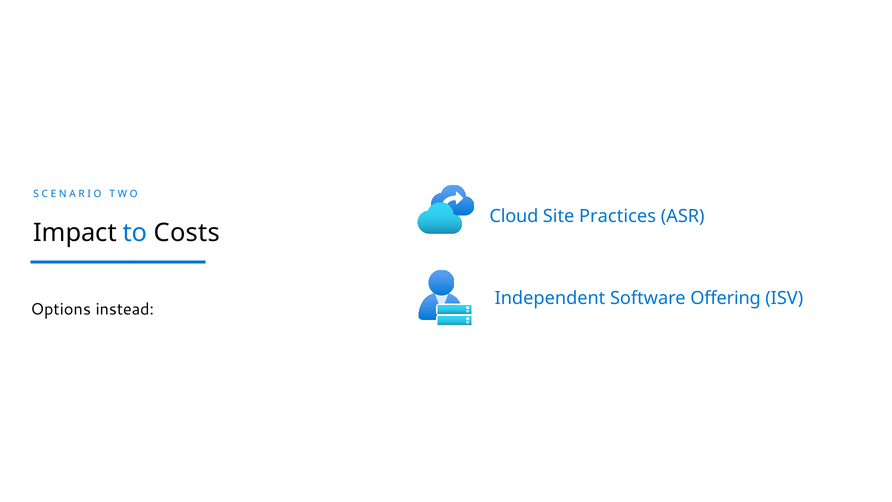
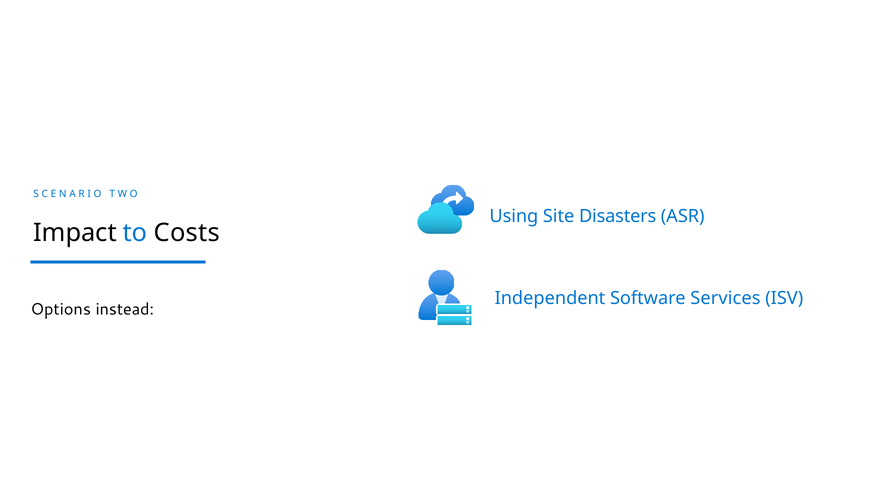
Cloud: Cloud -> Using (514, 216)
Practices: Practices -> Disasters (618, 216)
Offering: Offering -> Services (725, 298)
